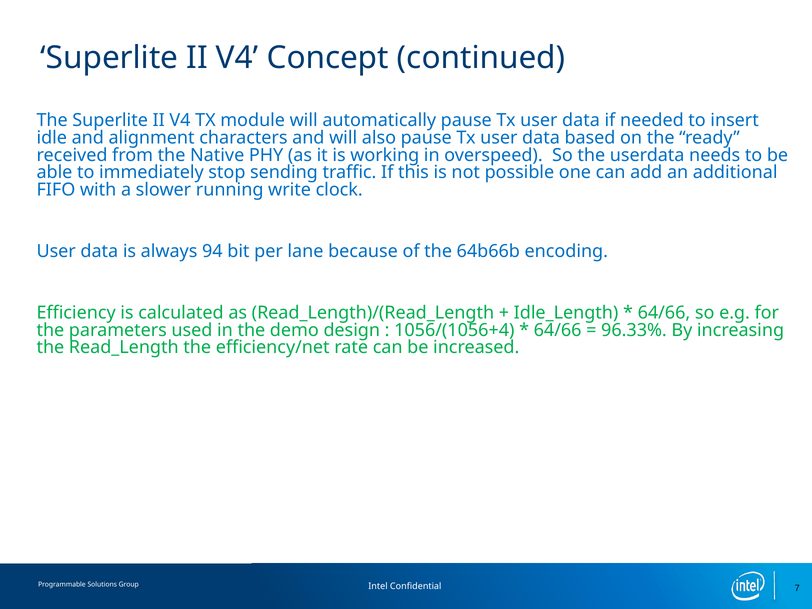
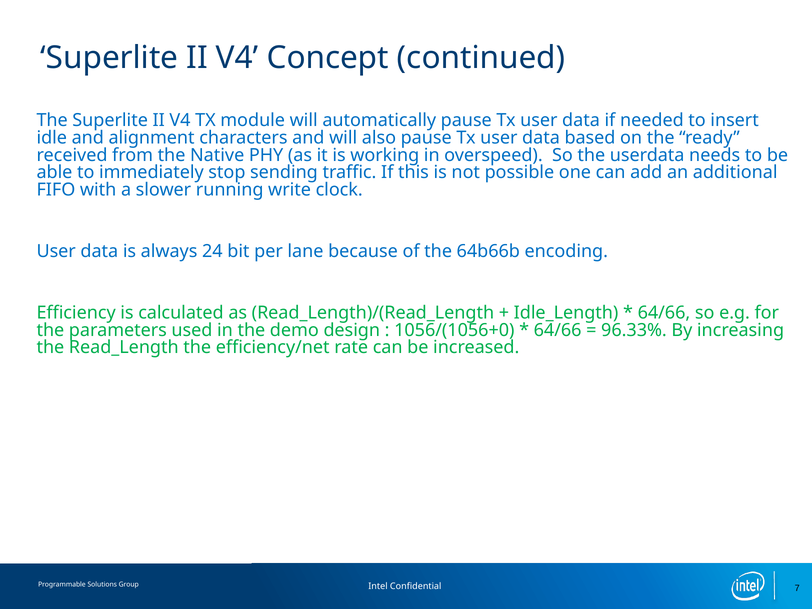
94: 94 -> 24 (212, 251)
1056/(1056+4: 1056/(1056+4 -> 1056/(1056+0 (454, 330)
